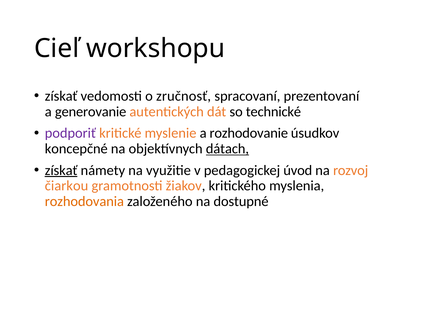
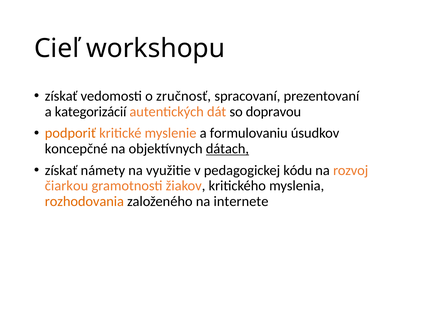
generovanie: generovanie -> kategorizácií (91, 112)
technické: technické -> dopravou (273, 112)
podporiť colour: purple -> orange (70, 133)
rozhodovanie: rozhodovanie -> formulovaniu (249, 133)
získať underline: present -> none (61, 170)
úvod: úvod -> kódu (298, 170)
dostupné: dostupné -> internete (241, 201)
